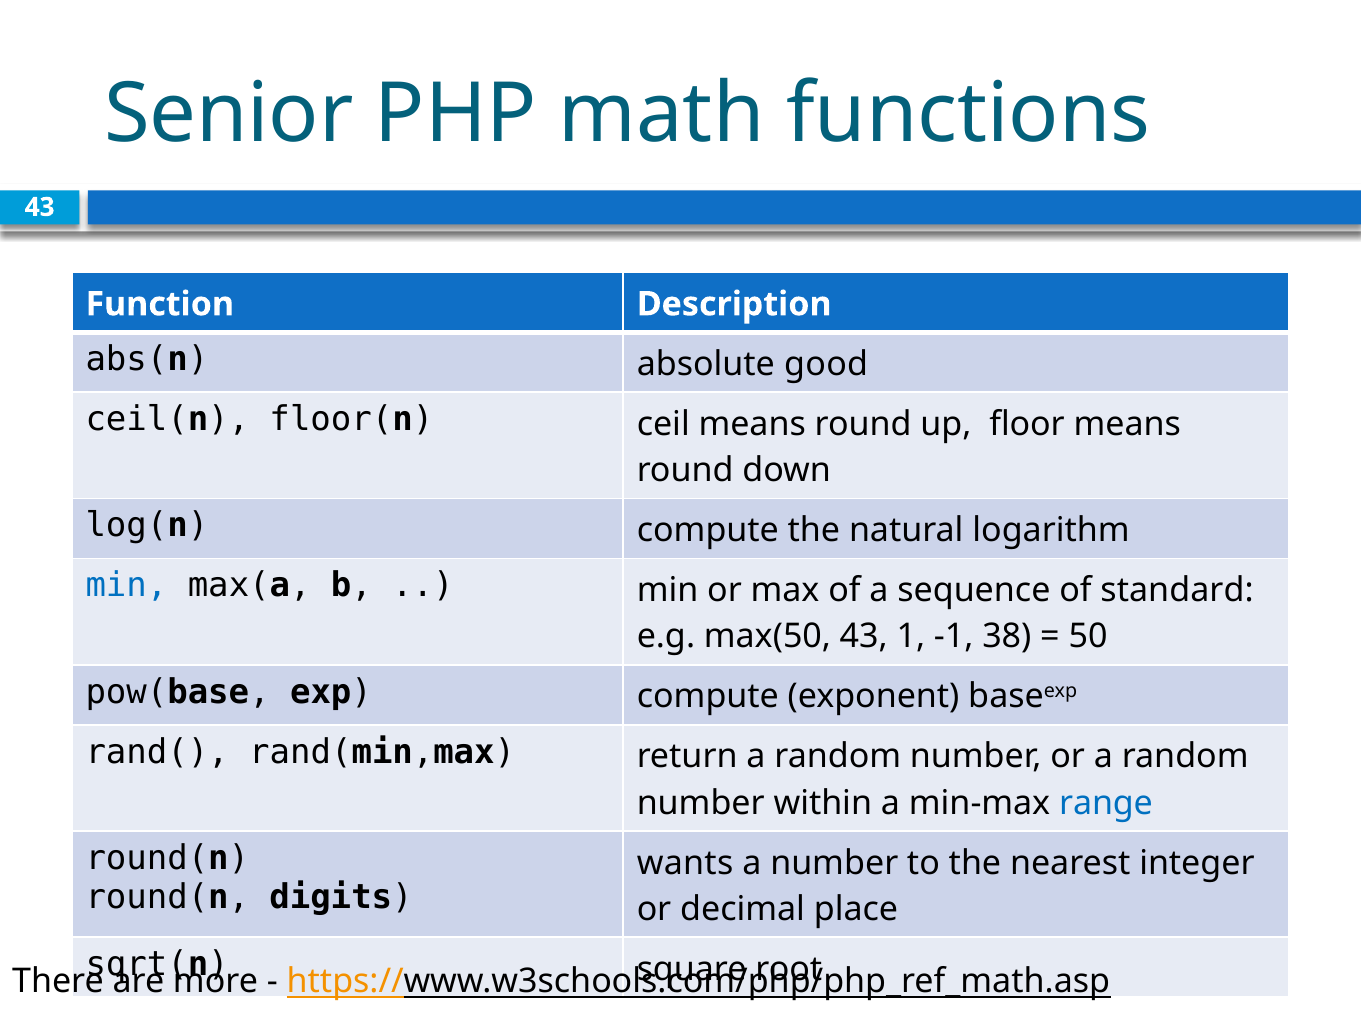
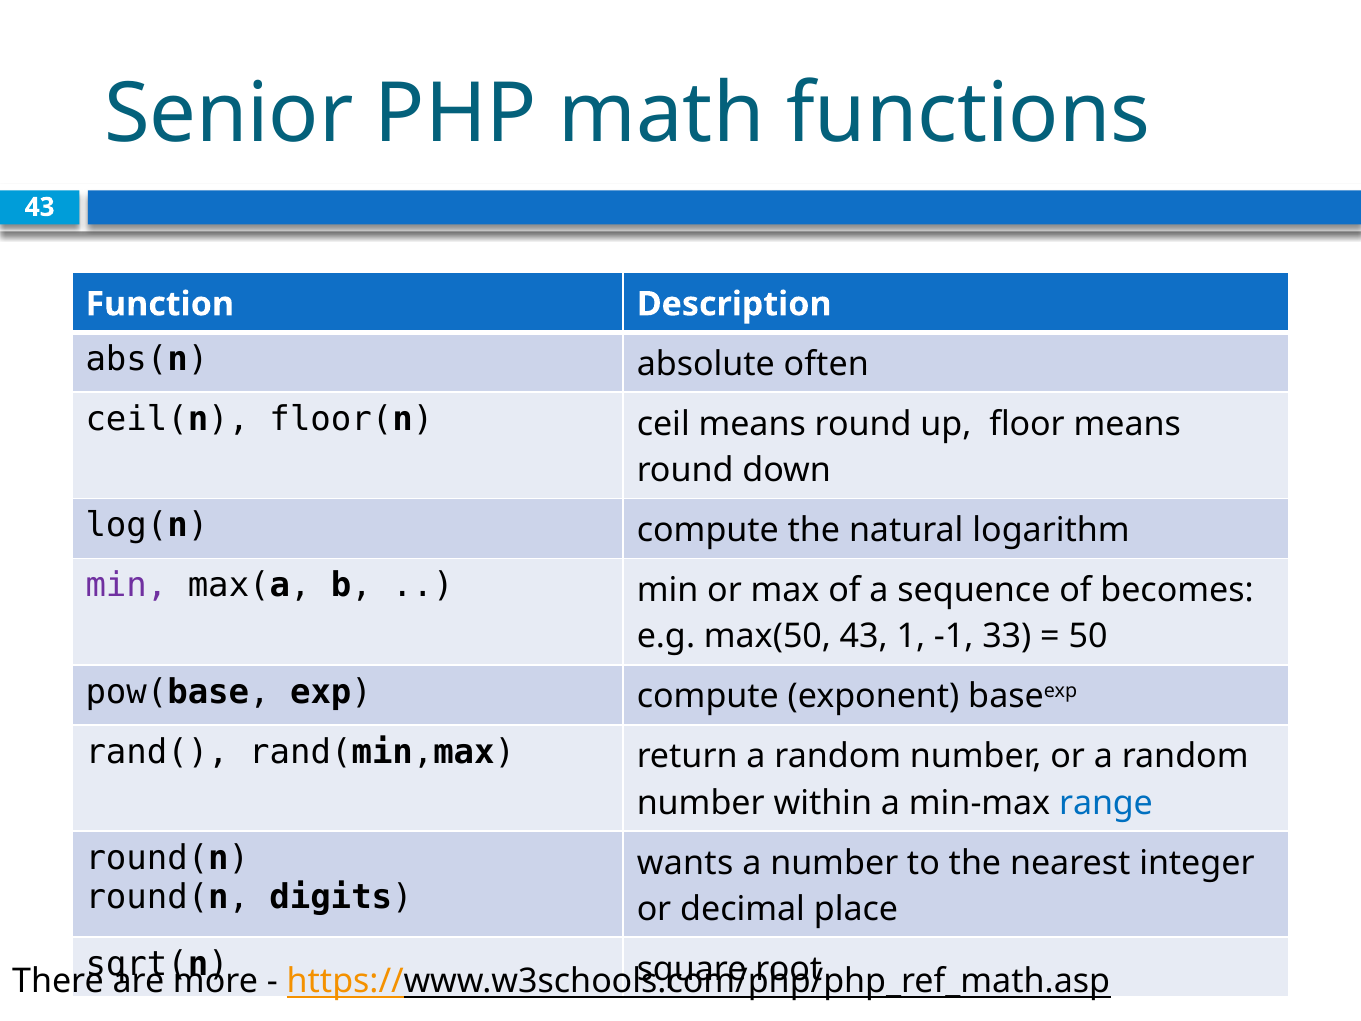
good: good -> often (826, 364)
min colour: blue -> purple (126, 585)
standard: standard -> becomes (1177, 590)
38: 38 -> 33 (1007, 636)
